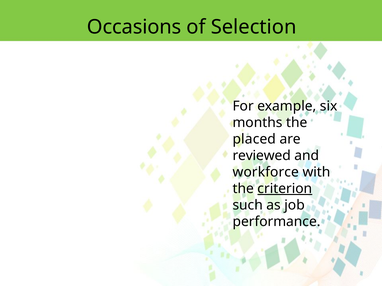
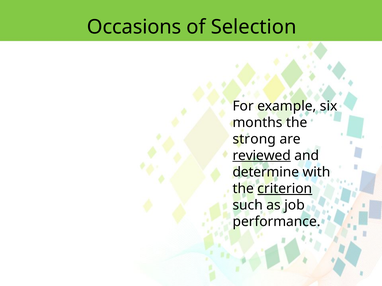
placed: placed -> strong (254, 139)
reviewed underline: none -> present (262, 156)
workforce: workforce -> determine (266, 172)
